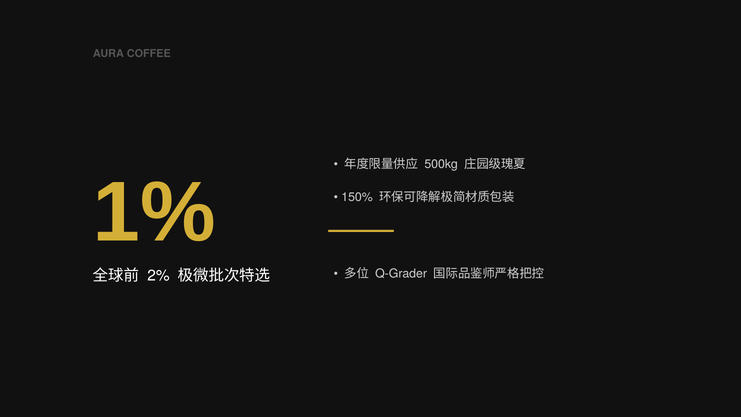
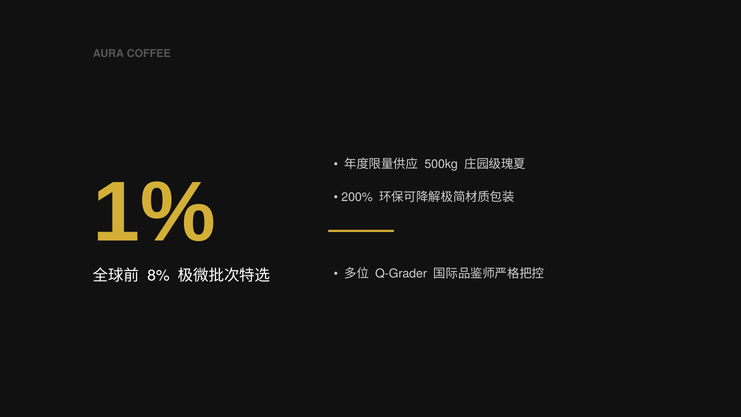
150%: 150% -> 200% (357, 197)
2%: 2% -> 8% (158, 276)
